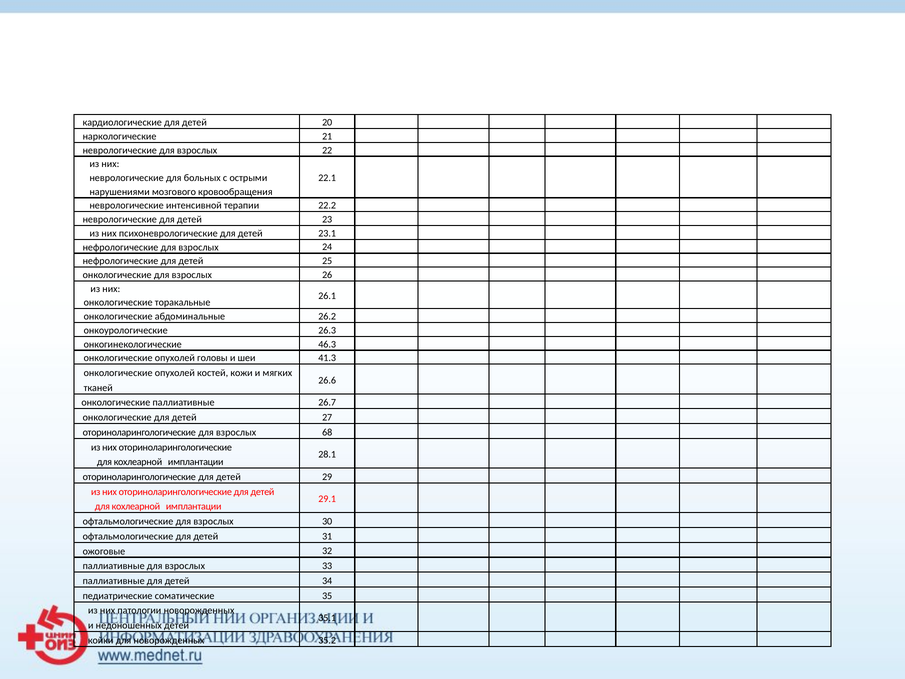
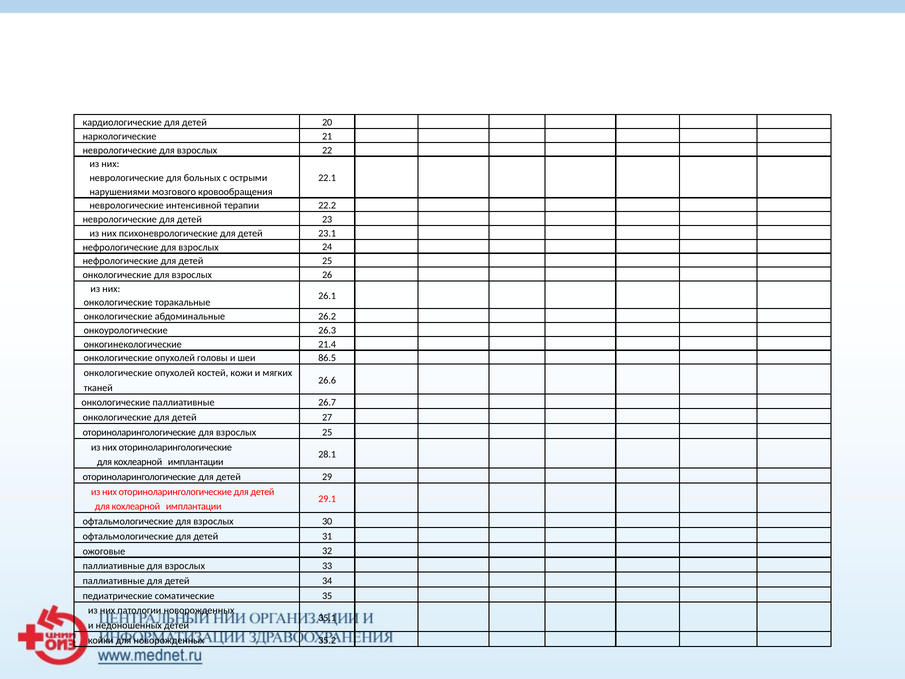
46.3: 46.3 -> 21.4 (327, 344)
41.3: 41.3 -> 86.5 (327, 358)
взрослых 68: 68 -> 25 (327, 432)
